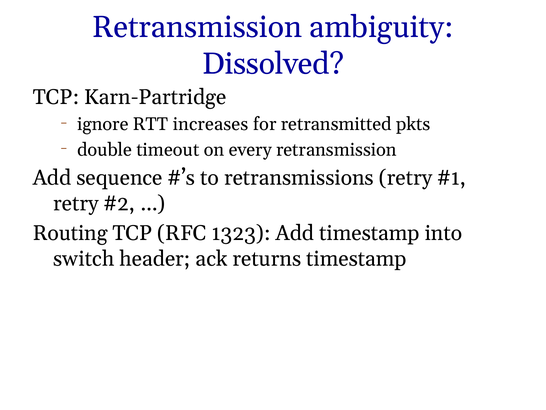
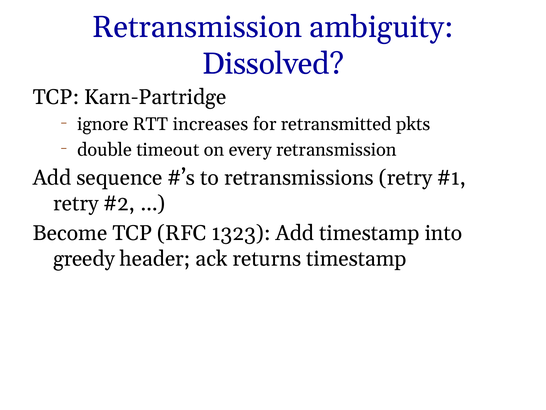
Routing: Routing -> Become (70, 233)
switch: switch -> greedy (84, 258)
